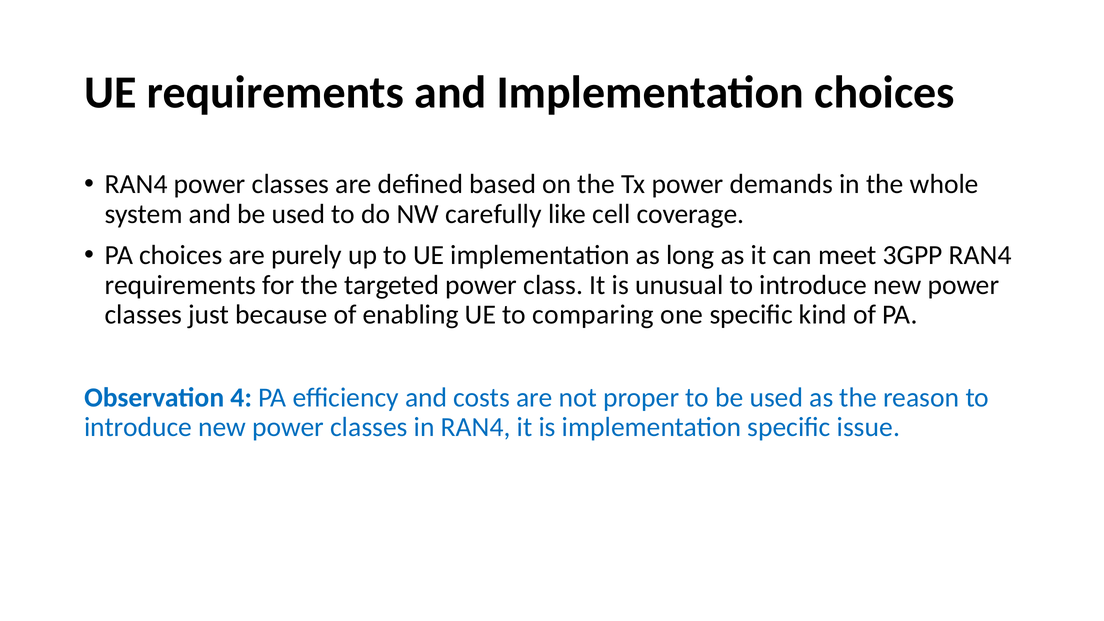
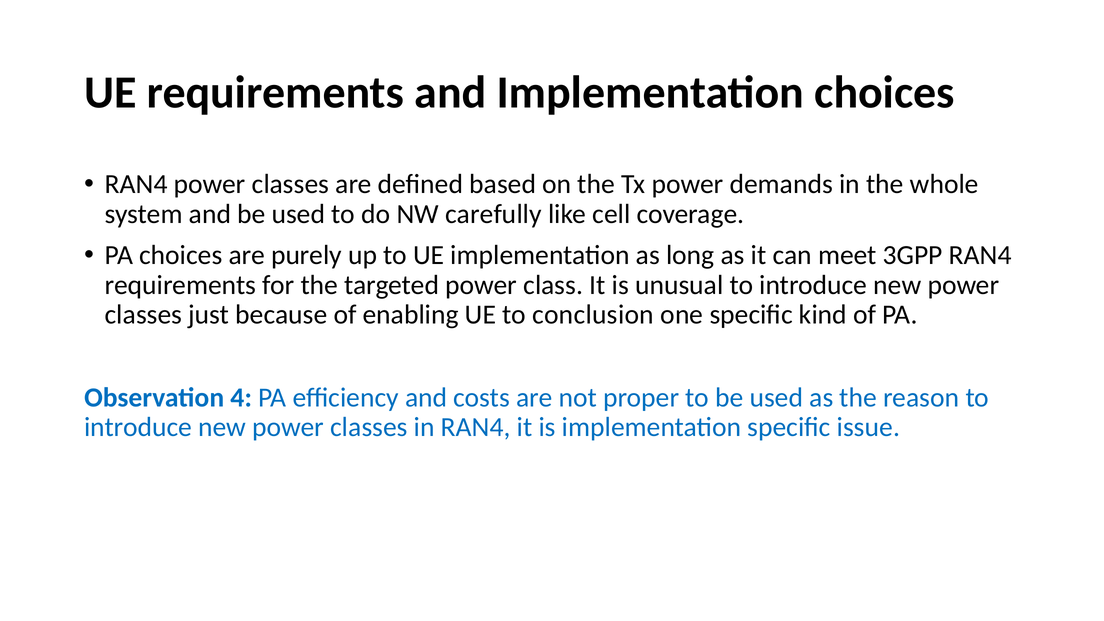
comparing: comparing -> conclusion (593, 315)
